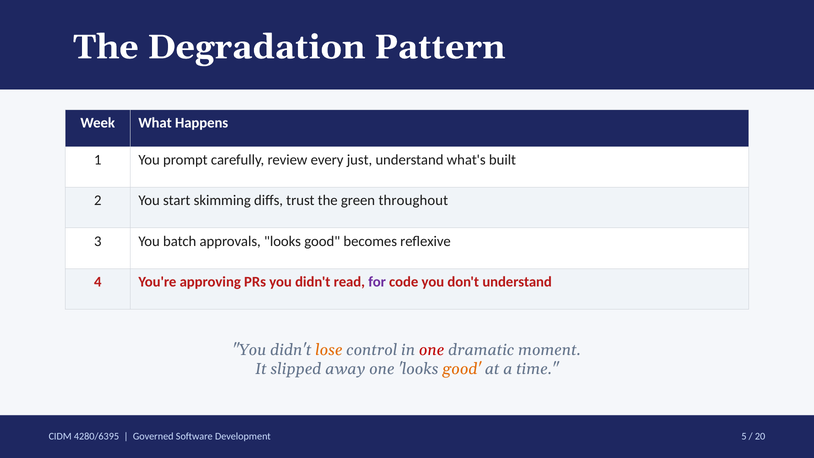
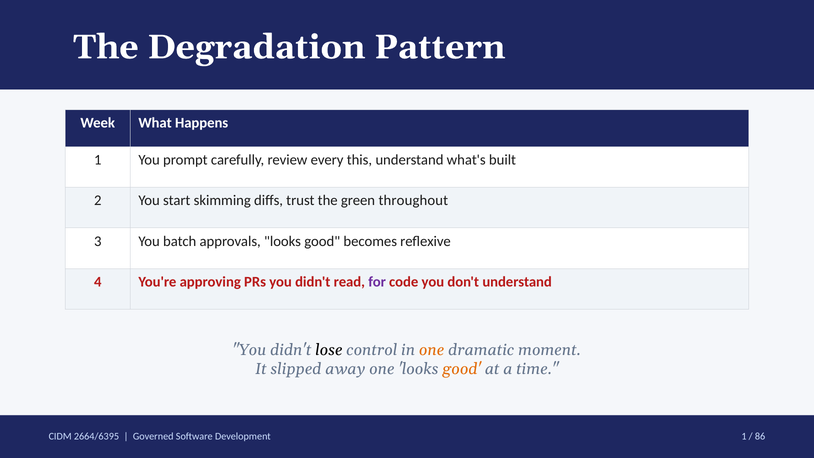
just: just -> this (359, 160)
lose colour: orange -> black (329, 350)
one colour: red -> orange (432, 350)
4280/6395: 4280/6395 -> 2664/6395 (96, 436)
Development 5: 5 -> 1 (744, 436)
20: 20 -> 86 (760, 436)
